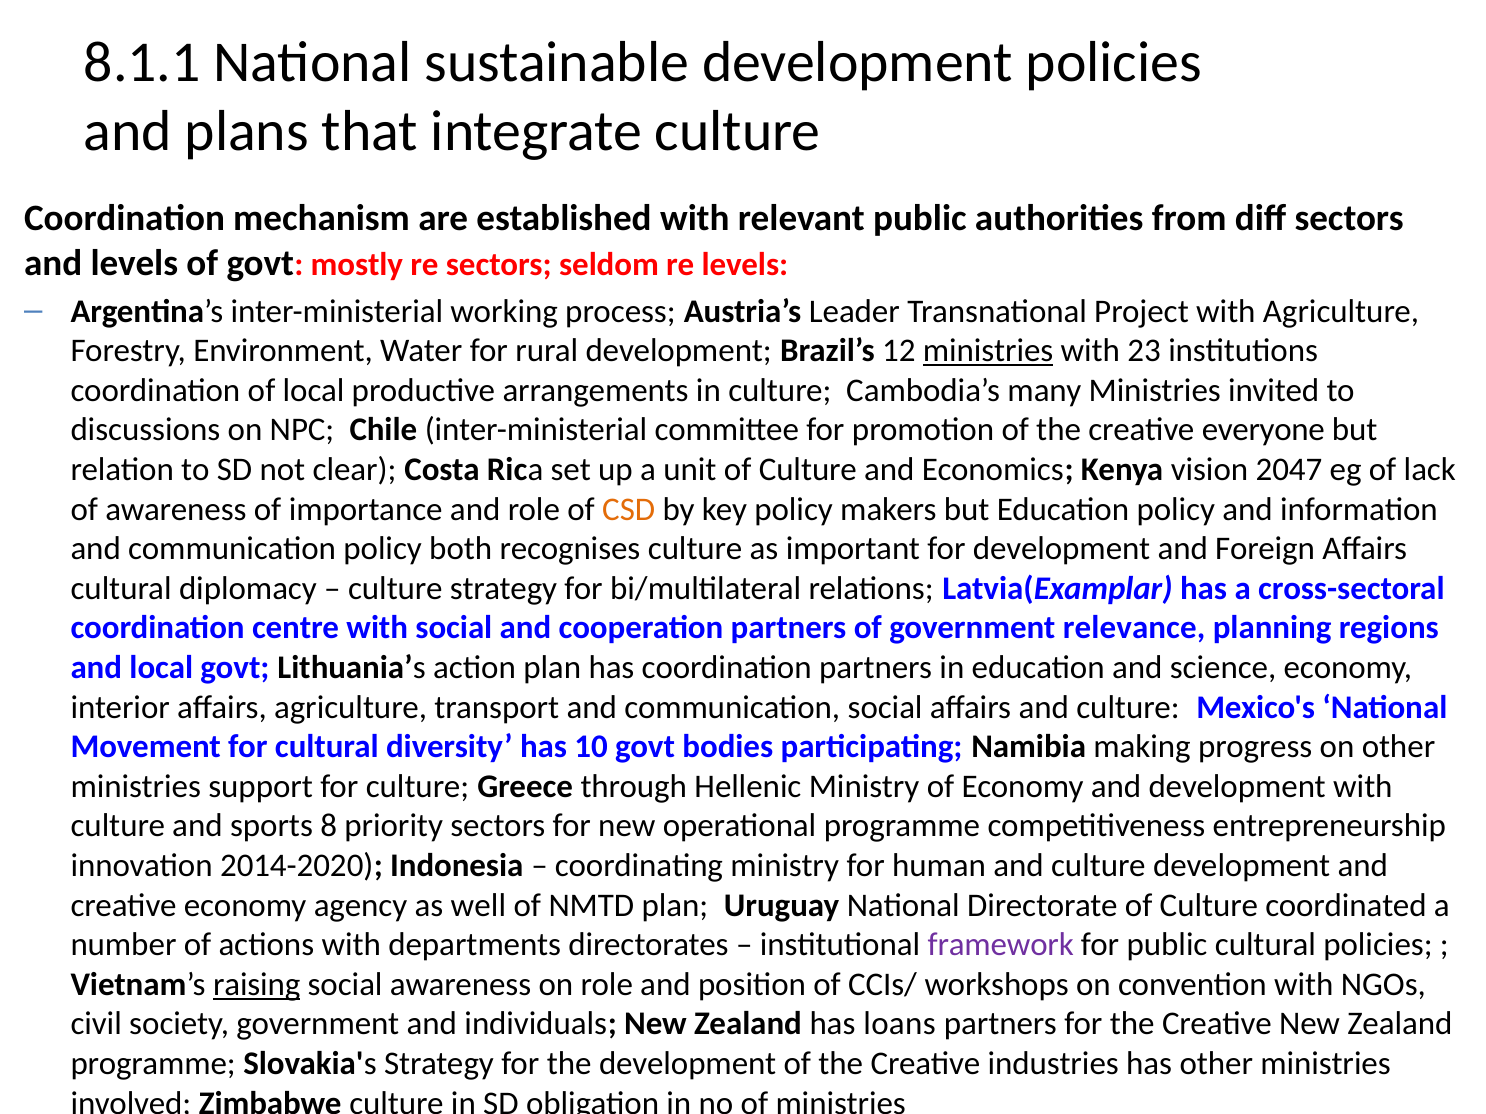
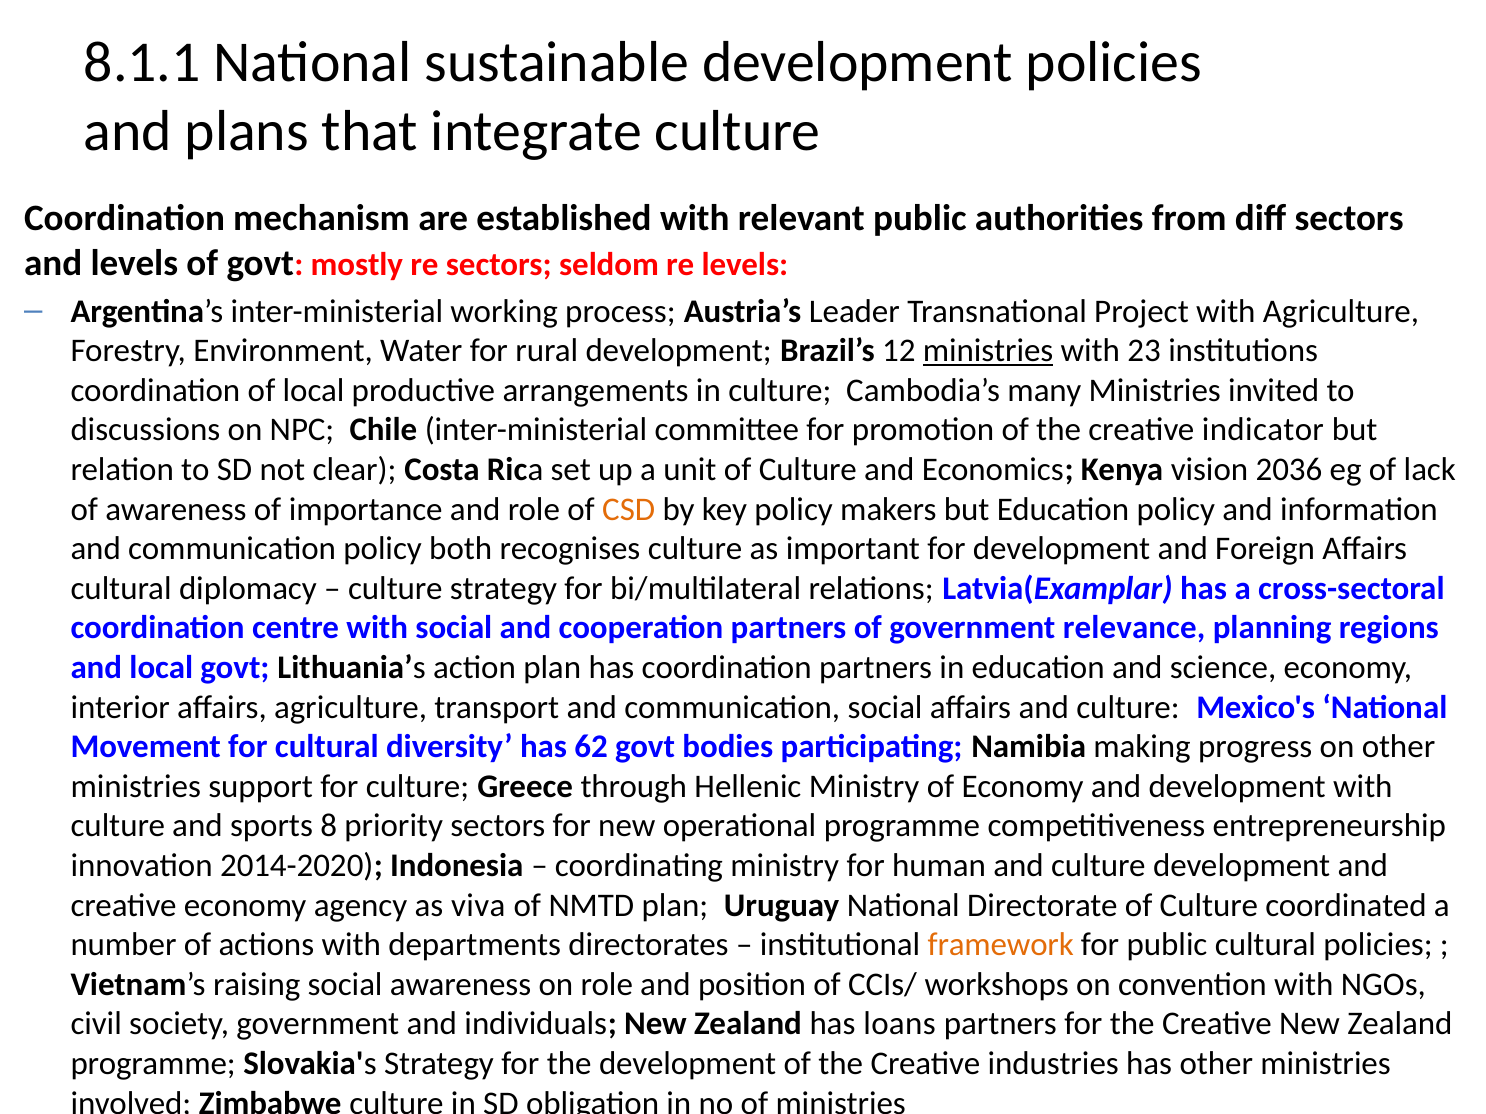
everyone: everyone -> indicator (1263, 430)
2047: 2047 -> 2036 (1289, 470)
10: 10 -> 62 (591, 747)
well: well -> viva (478, 906)
framework colour: purple -> orange (1001, 945)
raising underline: present -> none (257, 985)
